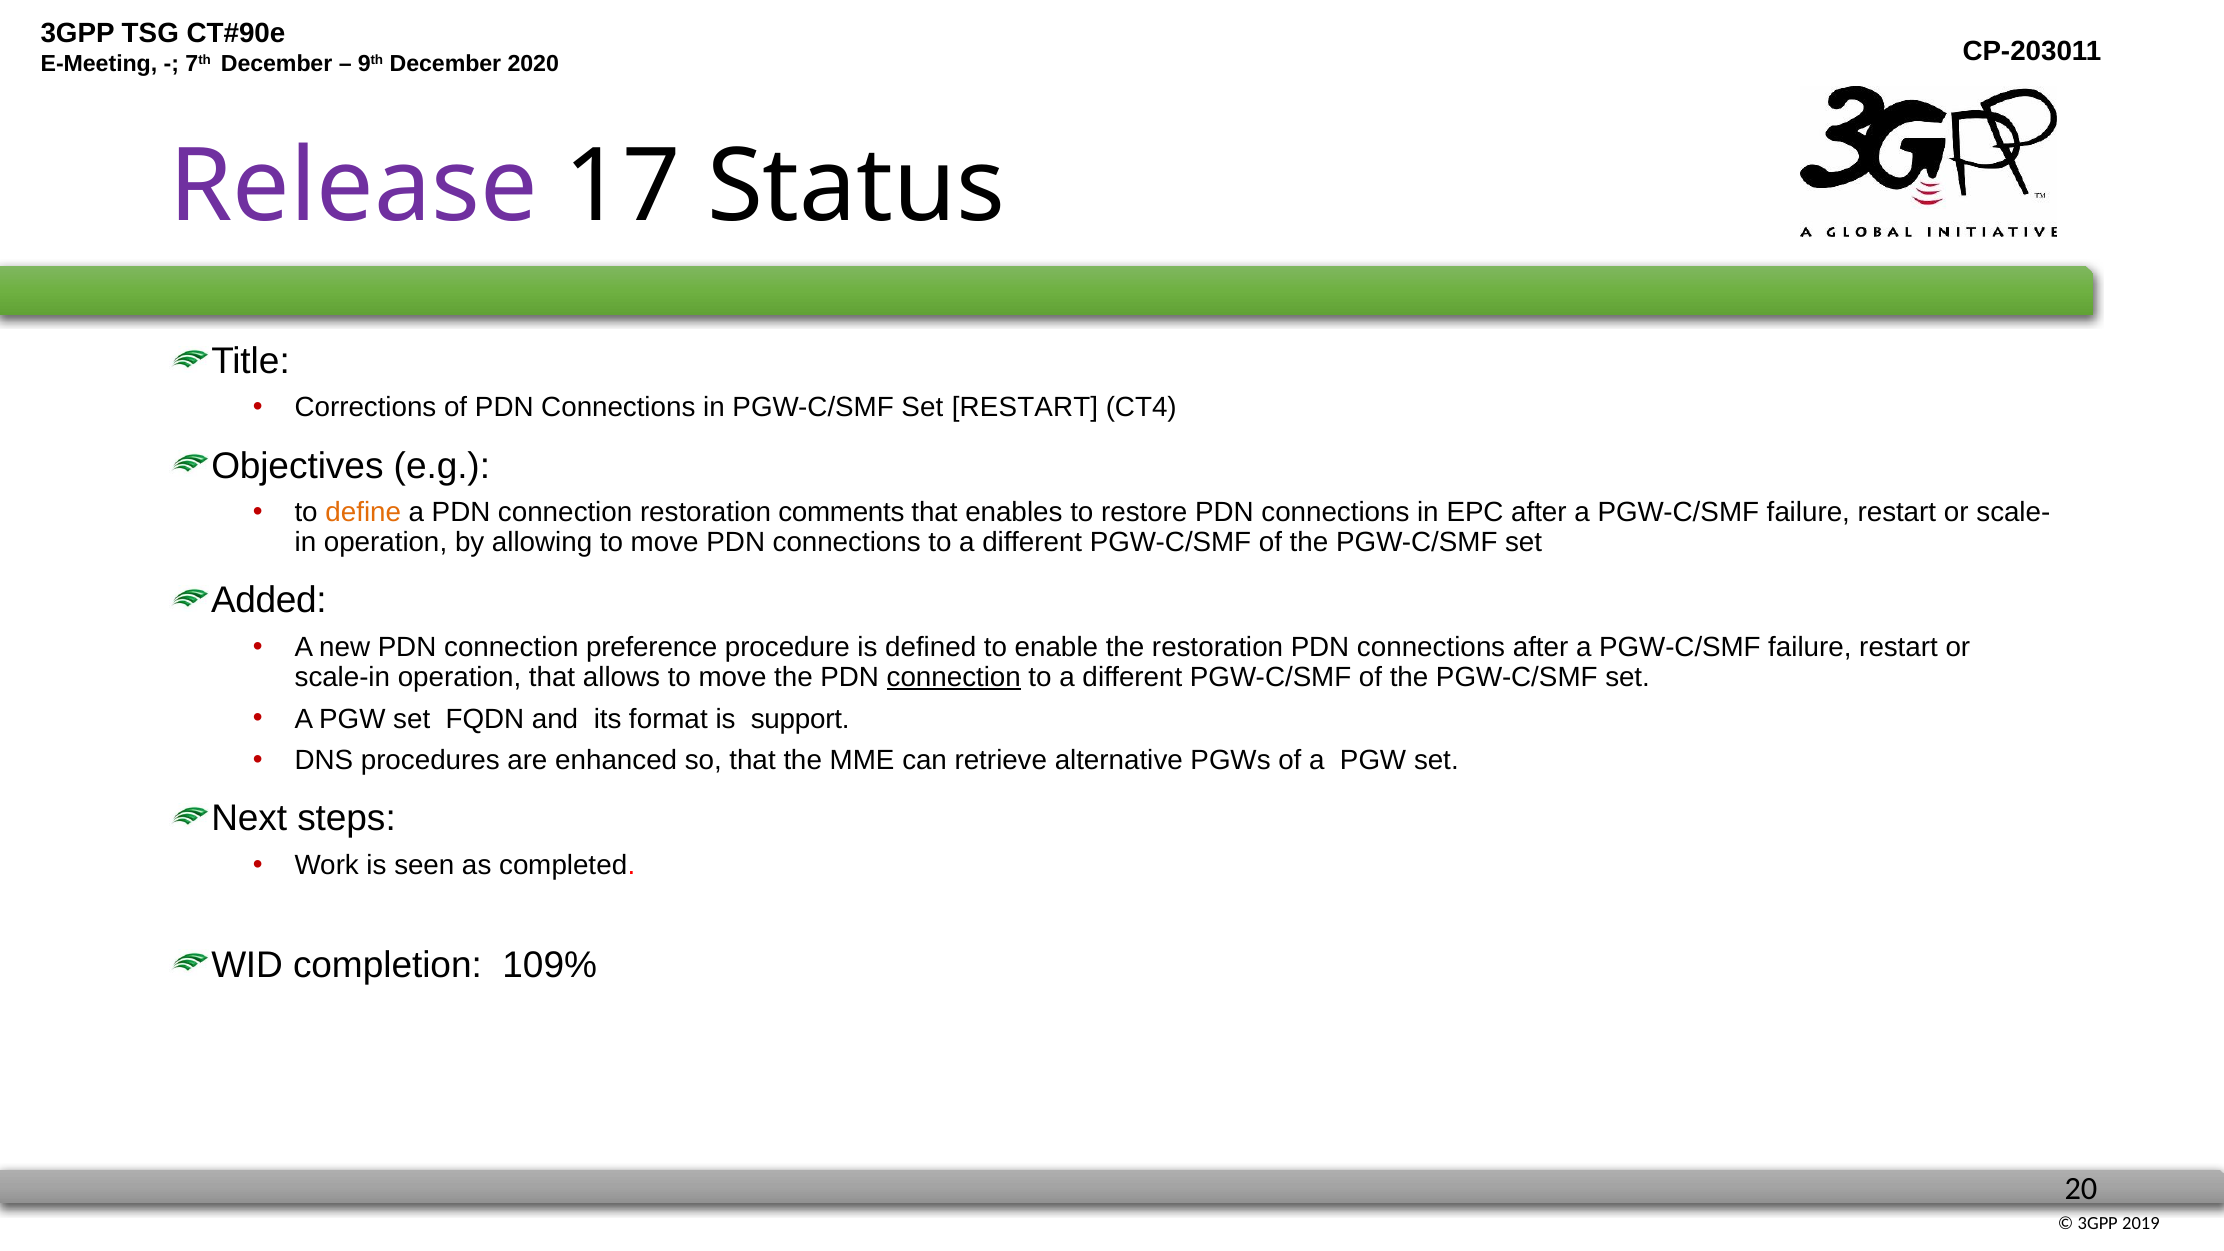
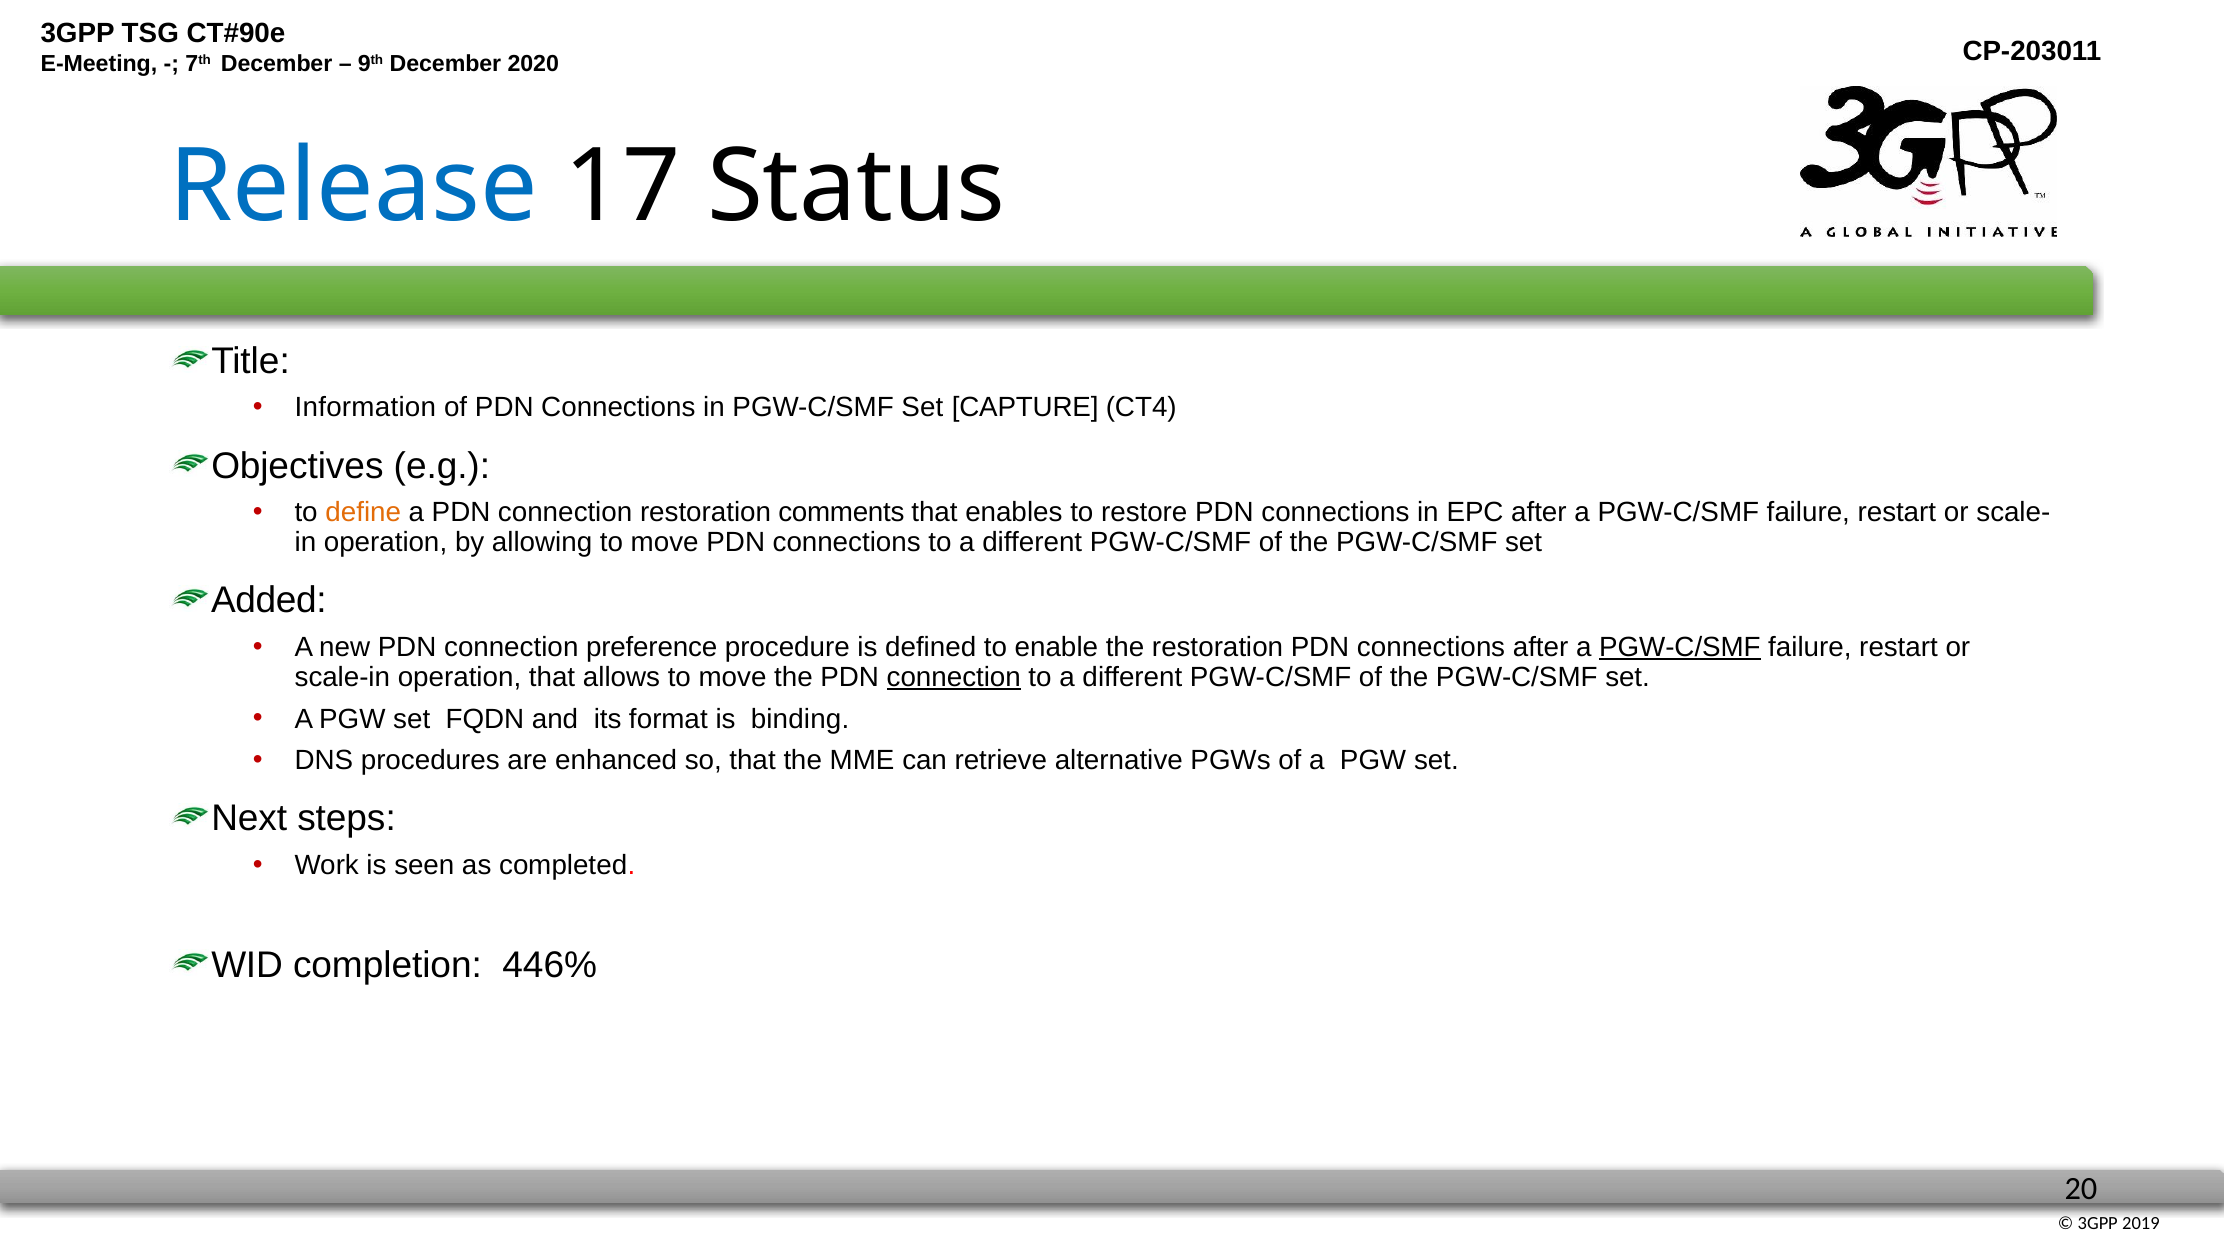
Release colour: purple -> blue (354, 187)
Corrections: Corrections -> Information (365, 408)
Set RESTART: RESTART -> CAPTURE (1025, 408)
PGW-C/SMF underline: none -> present (1680, 647)
support: support -> binding (800, 719)
109%: 109% -> 446% (550, 965)
